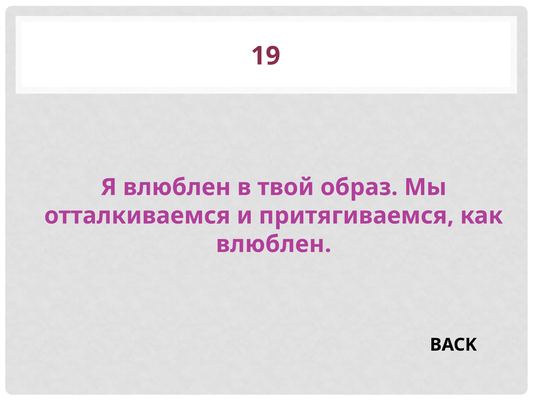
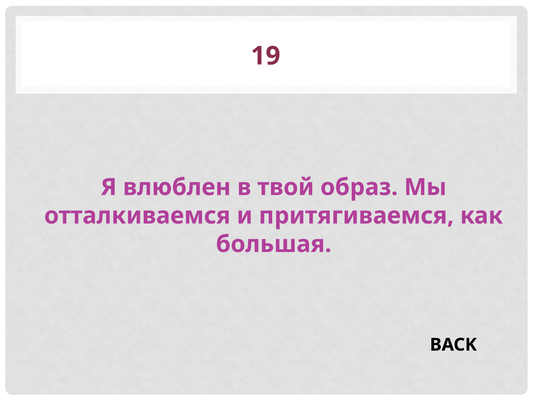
влюблен: влюблен -> большая (274, 244)
